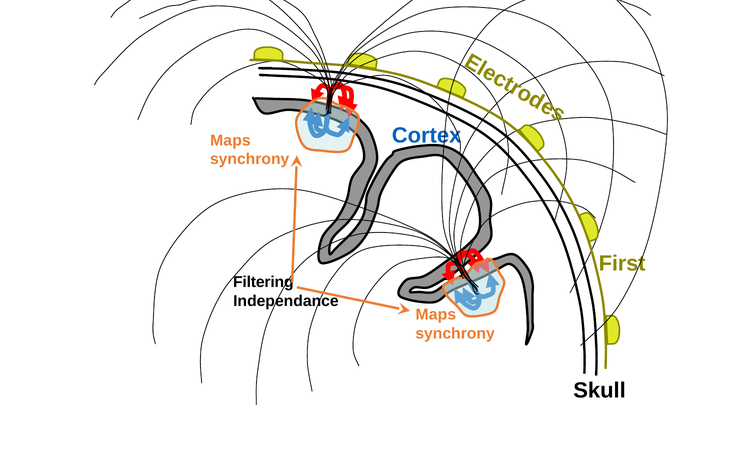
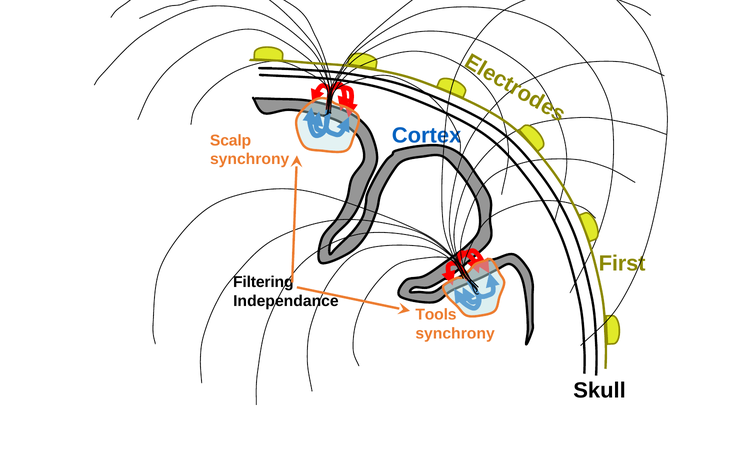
Maps: Maps -> Scalp (231, 140)
Maps: Maps -> Tools (436, 315)
